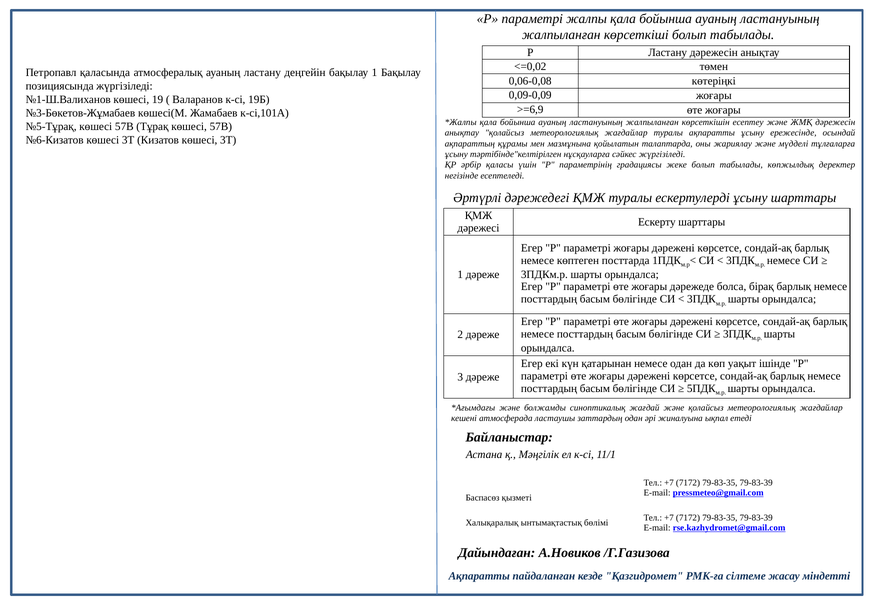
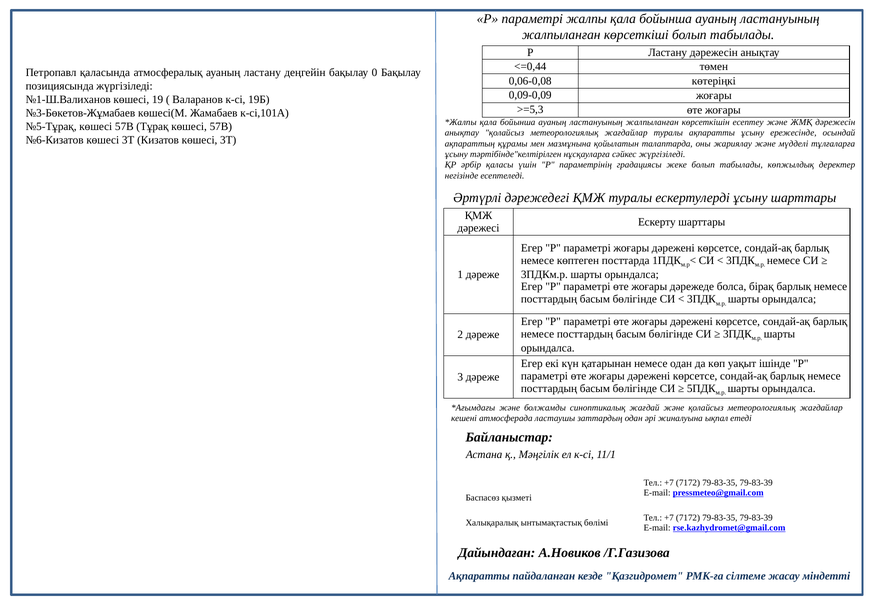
<=0,02: <=0,02 -> <=0,44 (530, 66)
бақылау 1: 1 -> 0 (375, 73)
>=6,9: >=6,9 -> >=5,3 (530, 110)
